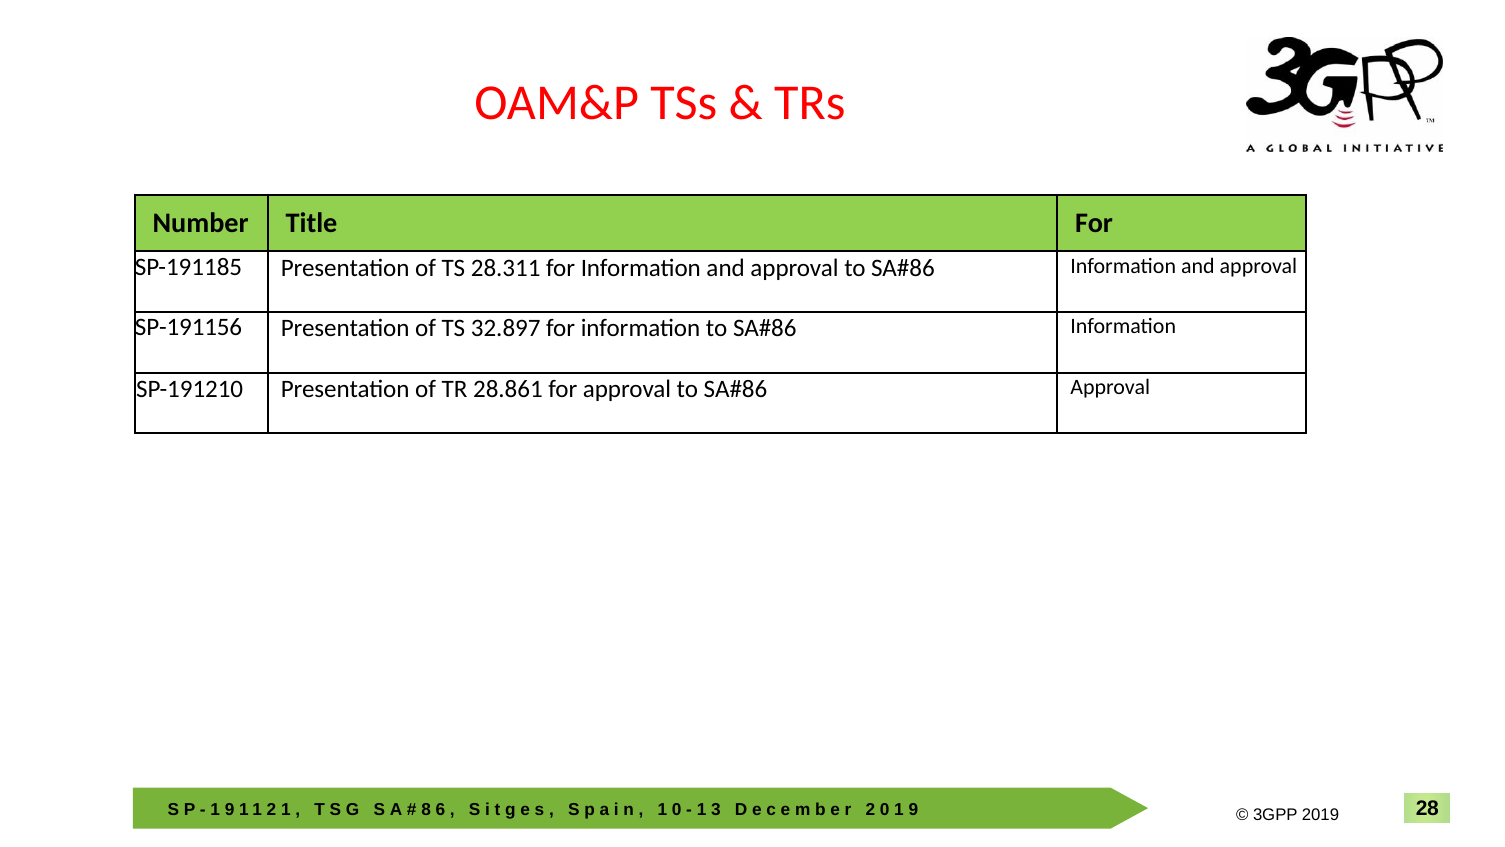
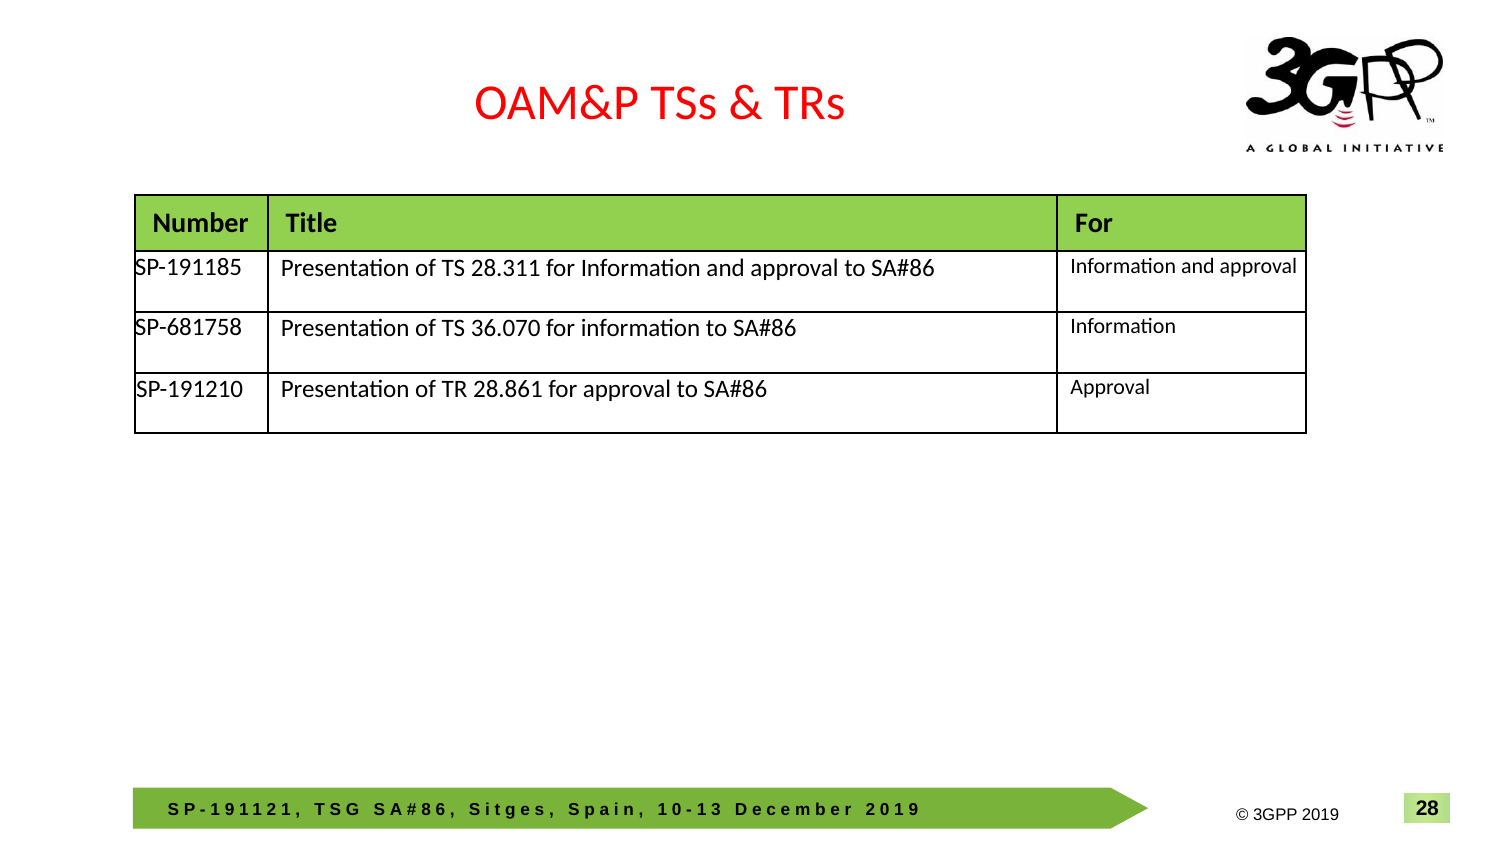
SP-191156: SP-191156 -> SP-681758 (189, 327)
32.897: 32.897 -> 36.070 (506, 328)
